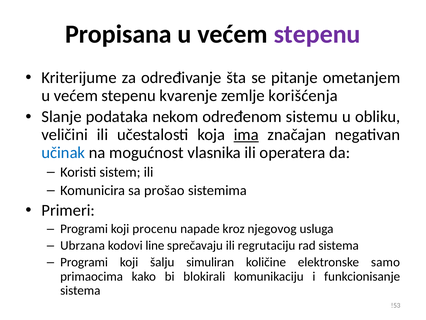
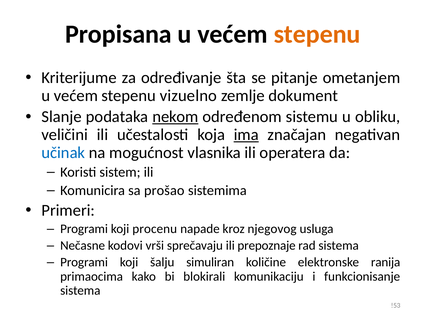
stepenu colour: purple -> orange (317, 34)
kvarenje: kvarenje -> vizuelno (188, 95)
korišćenja: korišćenja -> dokument (303, 95)
nekom underline: none -> present (175, 117)
Ubrzana: Ubrzana -> Nečasne (83, 245)
line: line -> vrši (155, 245)
regrutaciju: regrutaciju -> prepoznaje (267, 245)
samo: samo -> ranija (386, 262)
